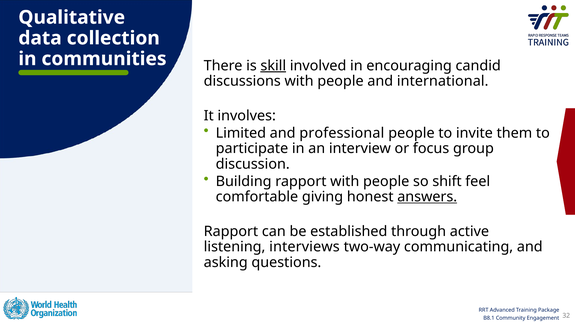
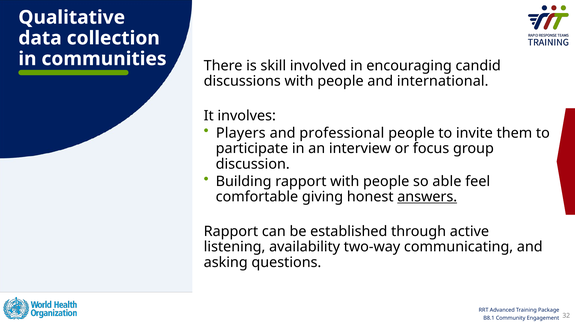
skill underline: present -> none (273, 66)
Limited: Limited -> Players (241, 133)
shift: shift -> able (447, 182)
interviews: interviews -> availability (305, 247)
